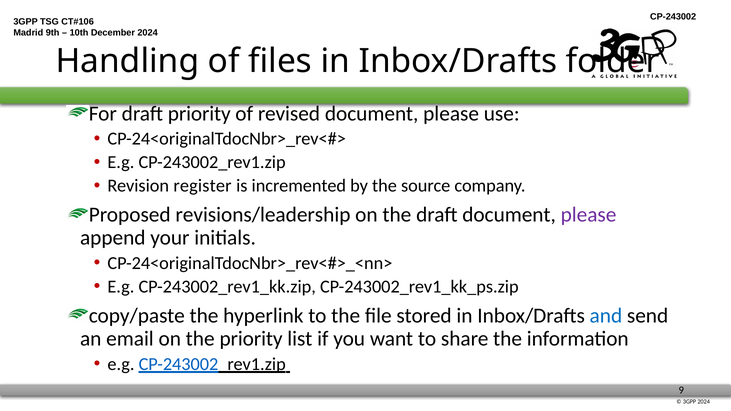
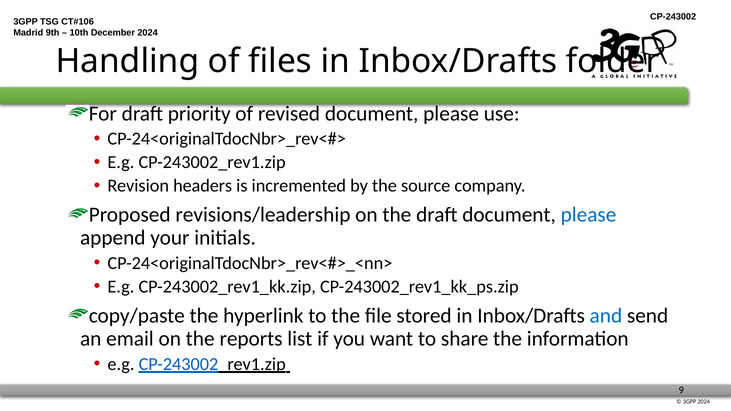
register: register -> headers (203, 186)
please colour: purple -> blue (589, 215)
the priority: priority -> reports (251, 339)
